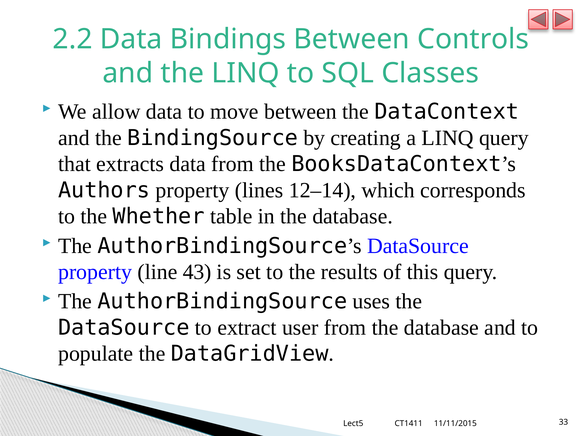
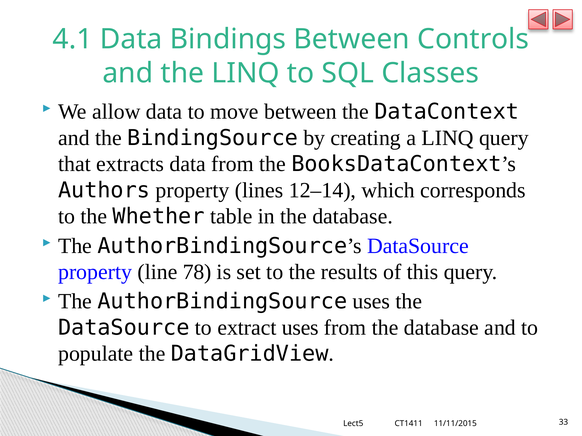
2.2: 2.2 -> 4.1 (73, 39)
43: 43 -> 78 (197, 272)
extract user: user -> uses (300, 328)
